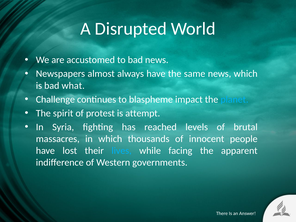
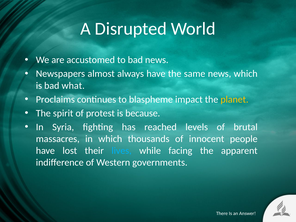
Challenge: Challenge -> Proclaims (55, 99)
planet colour: light blue -> yellow (234, 99)
attempt: attempt -> because (143, 113)
